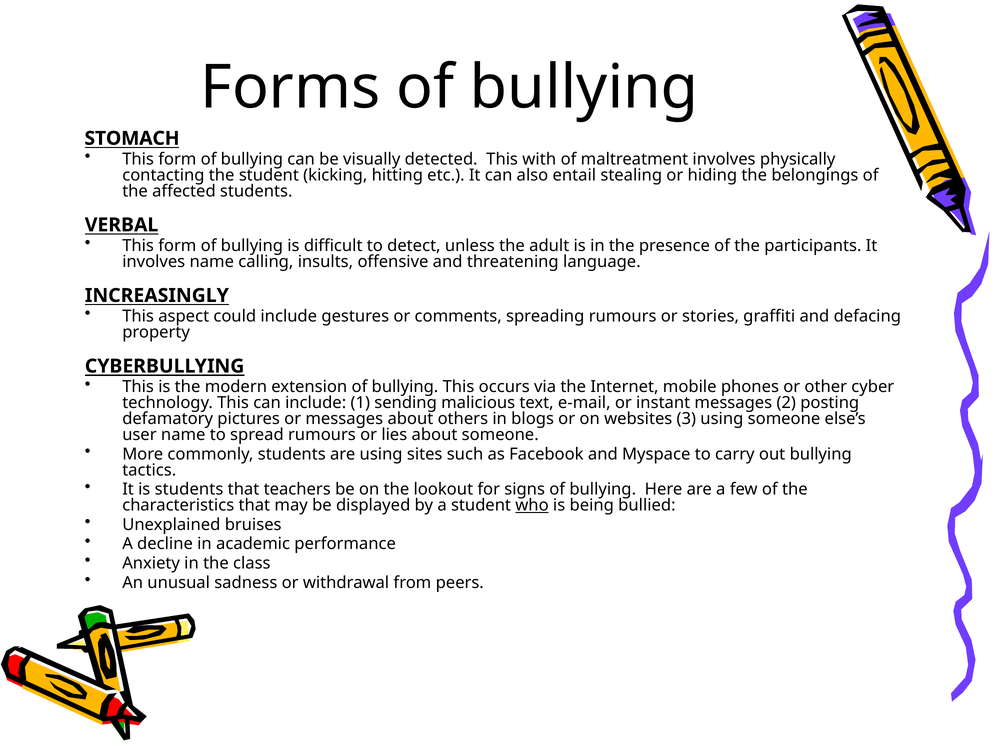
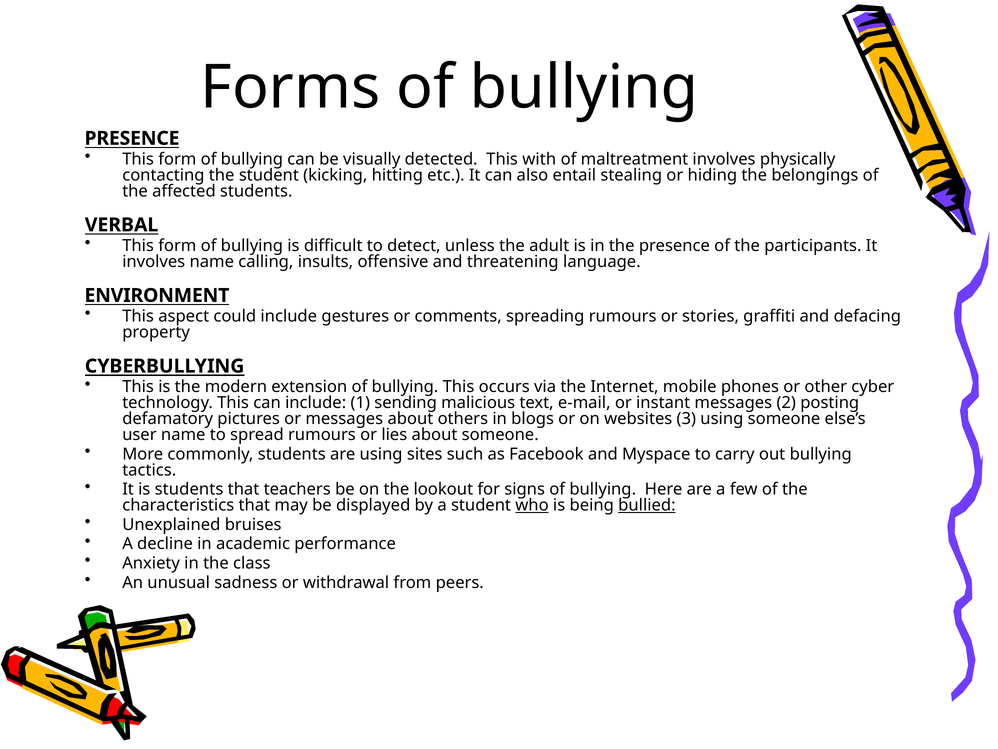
STOMACH: STOMACH -> PRESENCE (132, 138)
INCREASINGLY: INCREASINGLY -> ENVIRONMENT (157, 295)
bullied underline: none -> present (647, 505)
